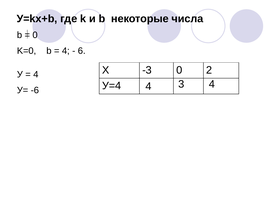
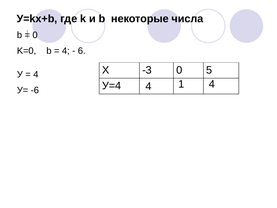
2: 2 -> 5 (209, 70)
3: 3 -> 1 (181, 84)
